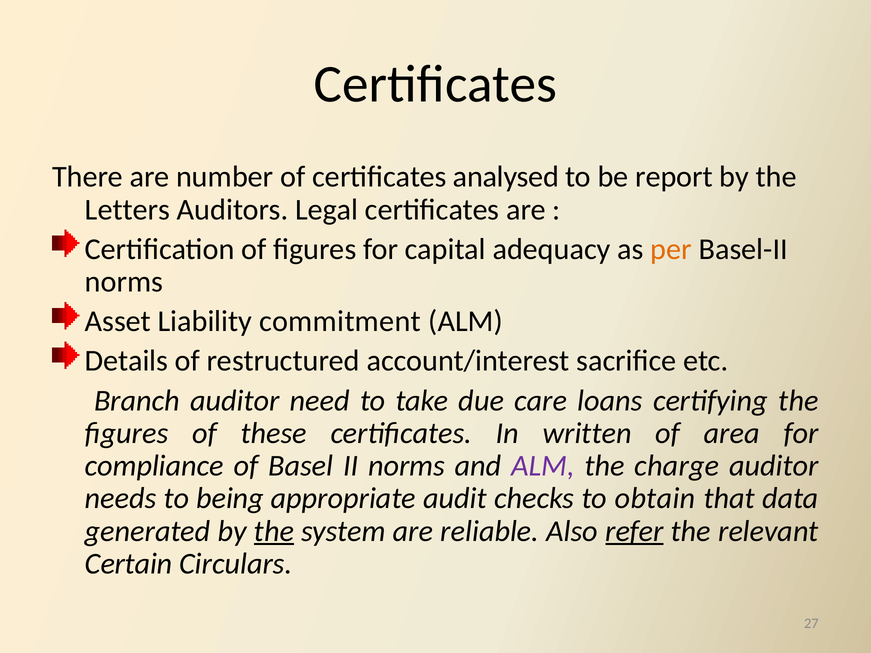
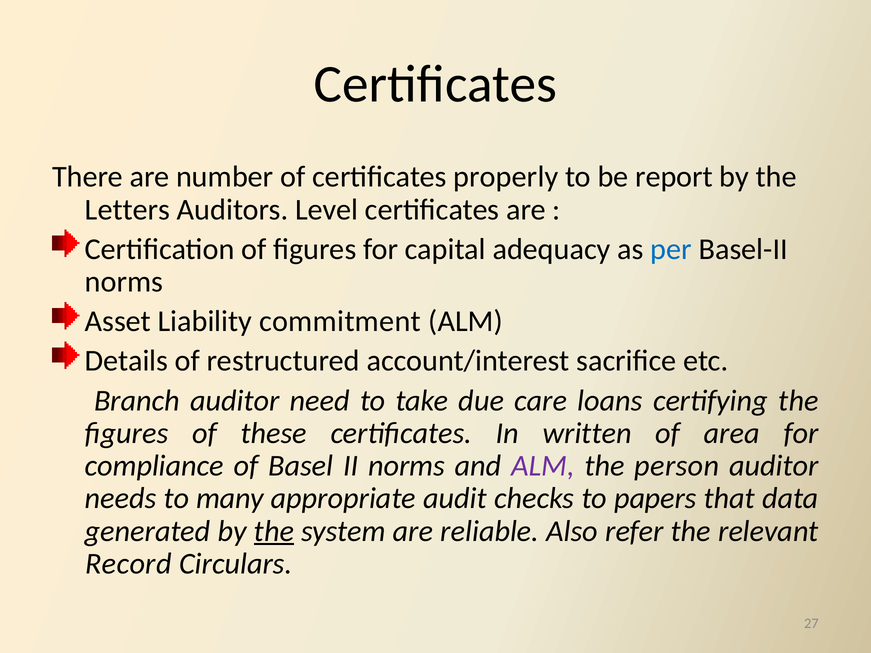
analysed: analysed -> properly (506, 177)
Legal: Legal -> Level (327, 210)
per colour: orange -> blue (671, 249)
charge: charge -> person (677, 466)
being: being -> many (230, 499)
obtain: obtain -> papers (655, 499)
refer underline: present -> none (634, 531)
Certain: Certain -> Record (128, 564)
